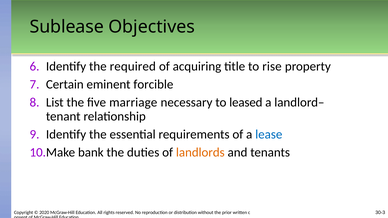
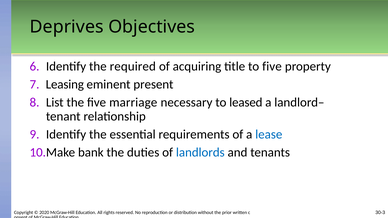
Sublease: Sublease -> Deprives (67, 27)
to rise: rise -> five (272, 66)
Certain: Certain -> Leasing (65, 84)
forcible: forcible -> present (153, 84)
landlords colour: orange -> blue (200, 153)
